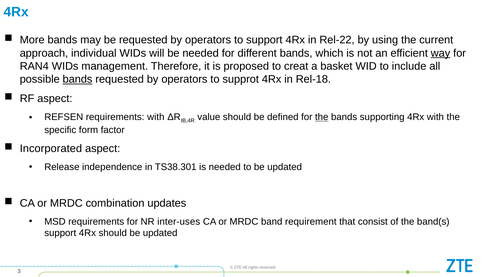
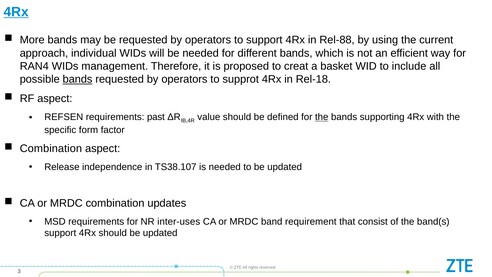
4Rx underline: none -> present (16, 12)
Rel-22: Rel-22 -> Rel-88 (337, 40)
way underline: present -> none (441, 53)
requirements with: with -> past (156, 117)
Incorporated: Incorporated -> Combination (51, 149)
TS38.301: TS38.301 -> TS38.107 (176, 167)
